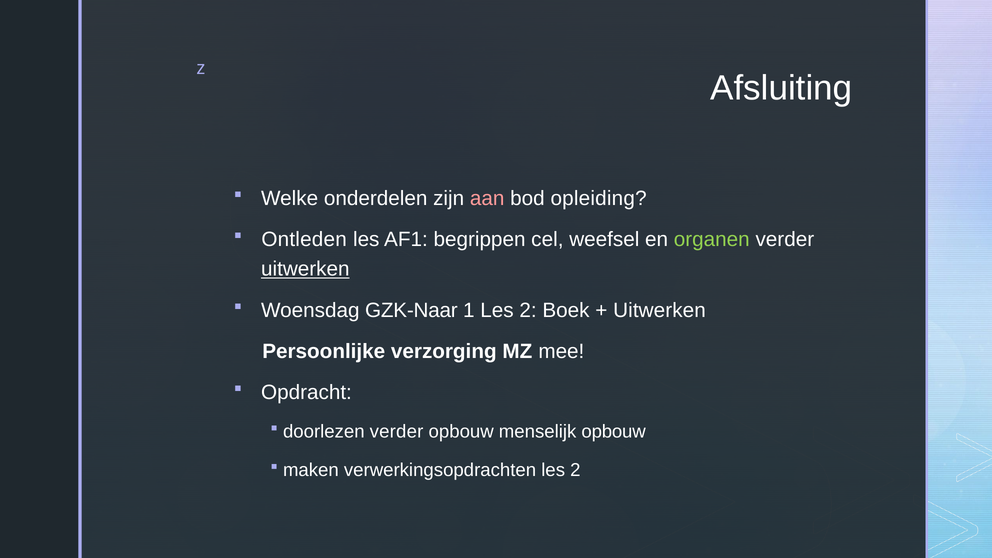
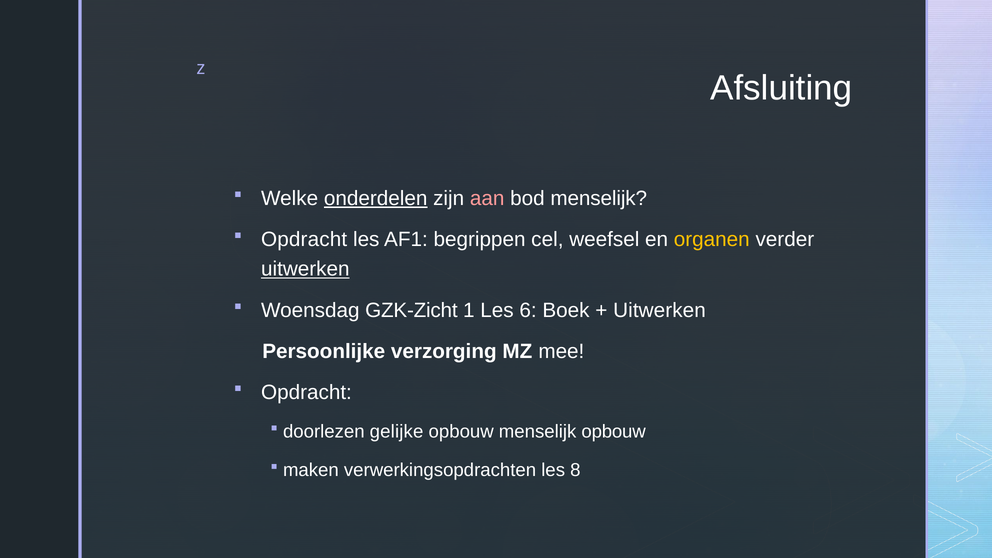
onderdelen underline: none -> present (376, 198)
bod opleiding: opleiding -> menselijk (599, 198)
Ontleden: Ontleden -> Opdracht (304, 239)
organen colour: light green -> yellow (712, 239)
GZK-Naar: GZK-Naar -> GZK-Zicht (411, 310)
1 Les 2: 2 -> 6 (528, 310)
doorlezen verder: verder -> gelijke (397, 432)
verwerkingsopdrachten les 2: 2 -> 8 (575, 470)
